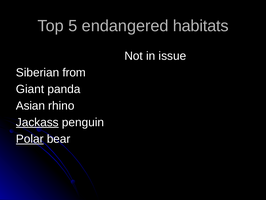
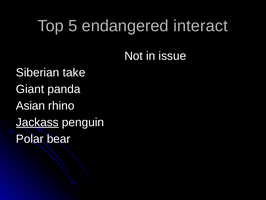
habitats: habitats -> interact (201, 26)
from: from -> take (74, 72)
Polar underline: present -> none (30, 139)
